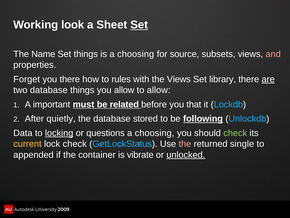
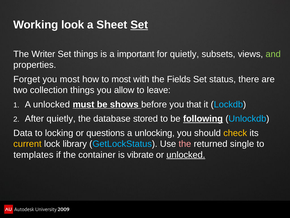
Name: Name -> Writer (43, 54)
is a choosing: choosing -> important (136, 54)
for source: source -> quietly (184, 54)
and colour: pink -> light green (273, 54)
you there: there -> most (70, 79)
to rules: rules -> most (121, 79)
the Views: Views -> Fields (179, 79)
library: library -> status (223, 79)
are underline: present -> none (268, 79)
two database: database -> collection (49, 90)
to allow: allow -> leave (159, 90)
A important: important -> unlocked (51, 104)
related: related -> shows (124, 104)
locking underline: present -> none (59, 133)
choosing: choosing -> unlocking (155, 133)
check colour: light green -> yellow (235, 133)
lock check: check -> library (75, 144)
appended: appended -> templates (33, 154)
